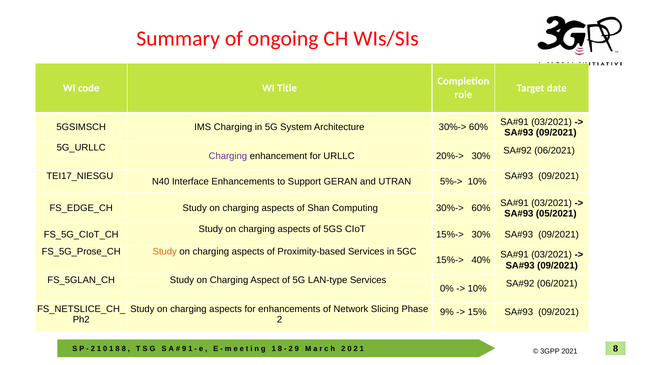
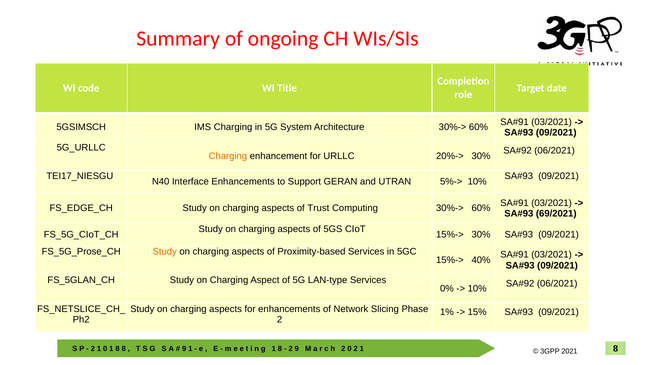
Charging colour: purple -> orange (228, 156)
Shan: Shan -> Trust (318, 208)
05/2021: 05/2021 -> 69/2021 (556, 214)
9%: 9% -> 1% (447, 312)
